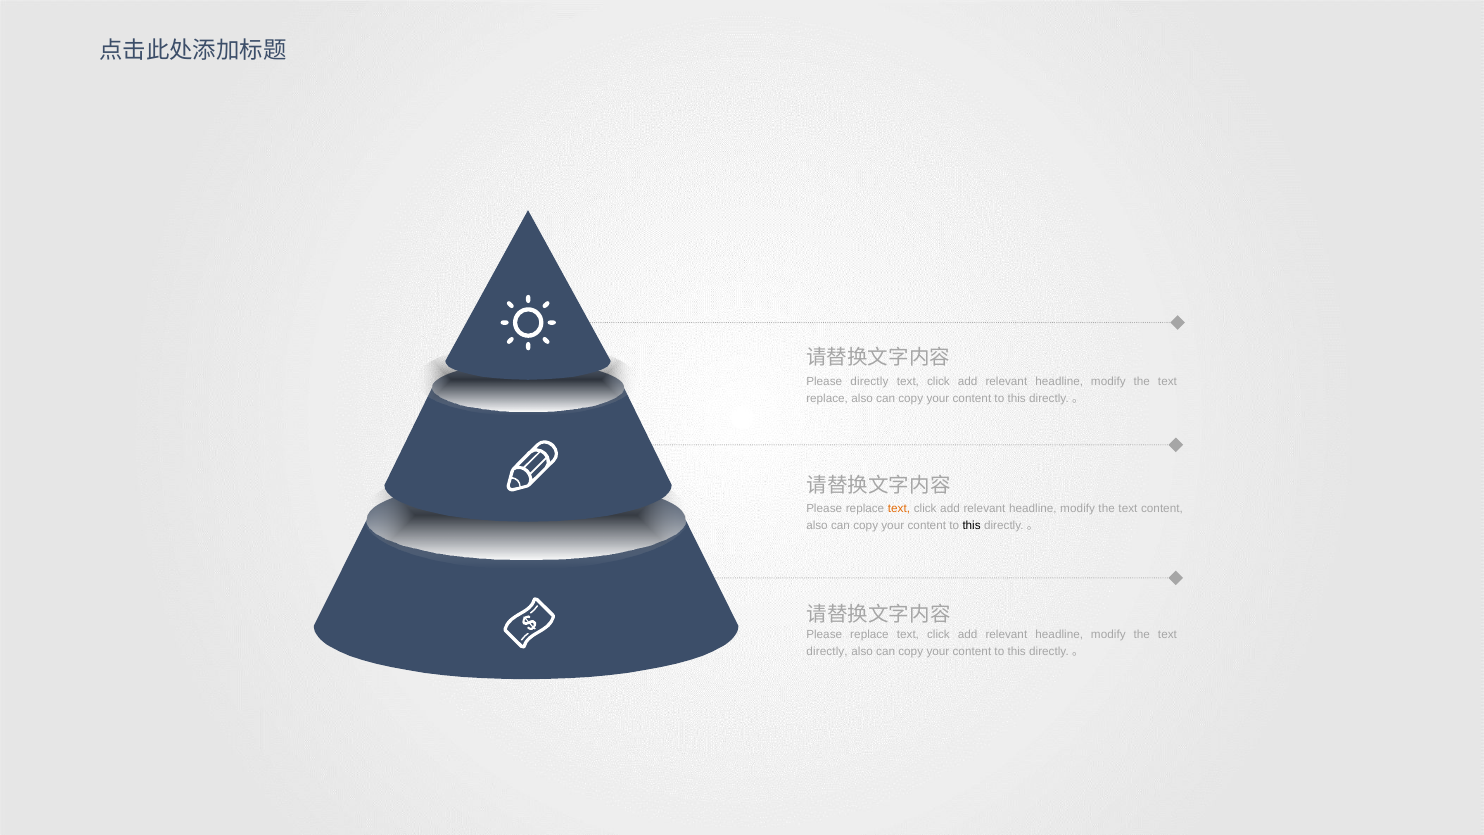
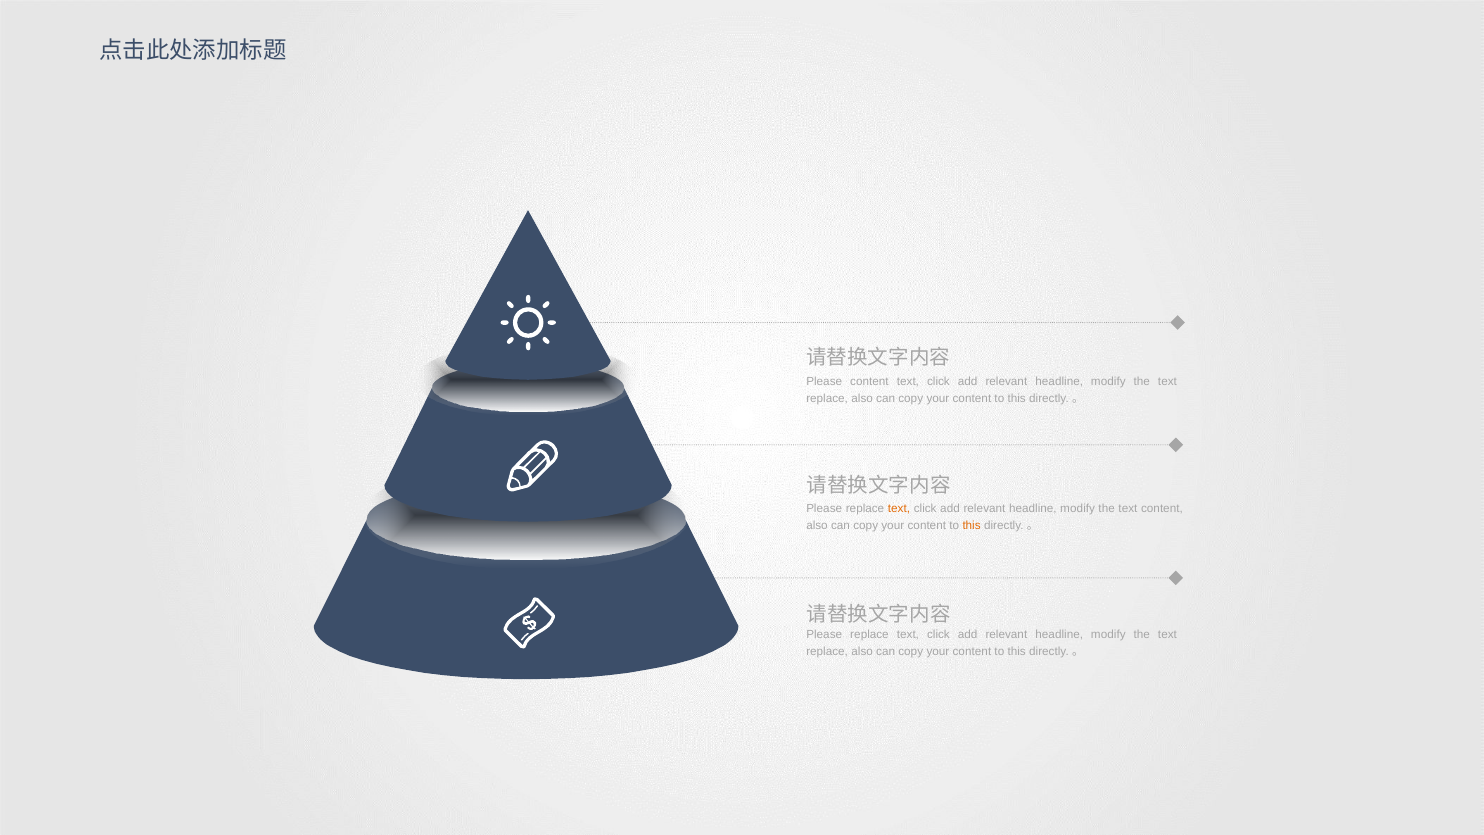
Please directly: directly -> content (869, 382)
this colour: black -> orange (972, 525)
directly: directly -> replace (827, 651)
